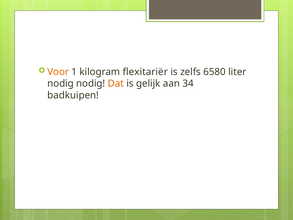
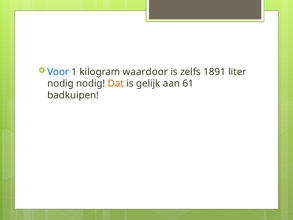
Voor colour: orange -> blue (58, 72)
flexitariër: flexitariër -> waardoor (145, 72)
6580: 6580 -> 1891 (215, 72)
34: 34 -> 61 (188, 83)
